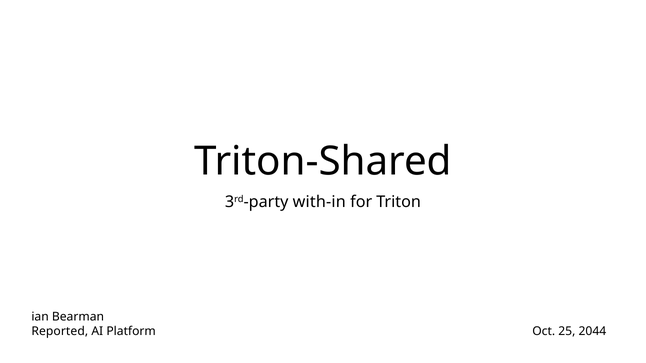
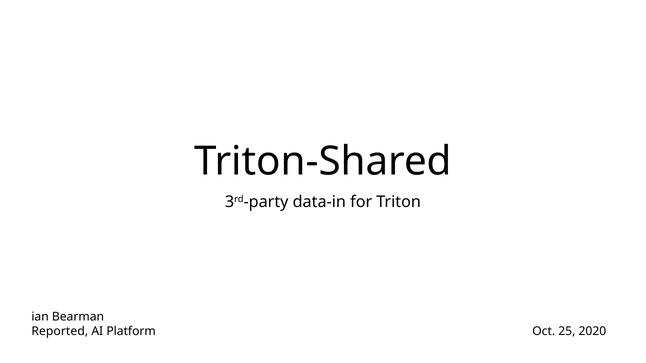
with-in: with-in -> data-in (319, 202)
2044: 2044 -> 2020 (592, 332)
